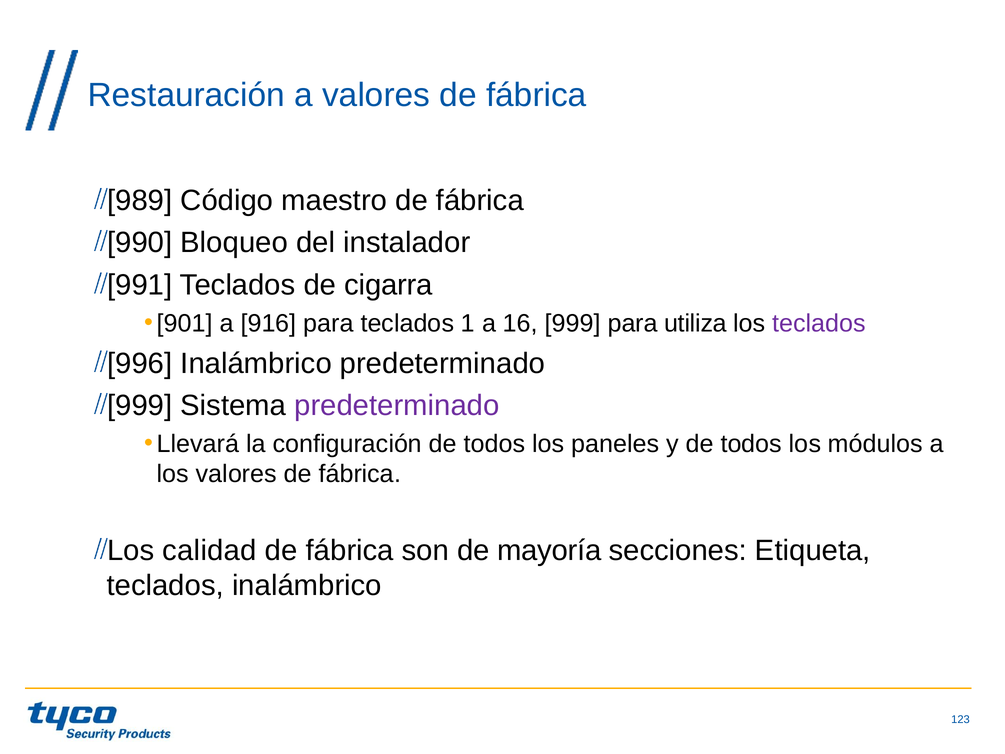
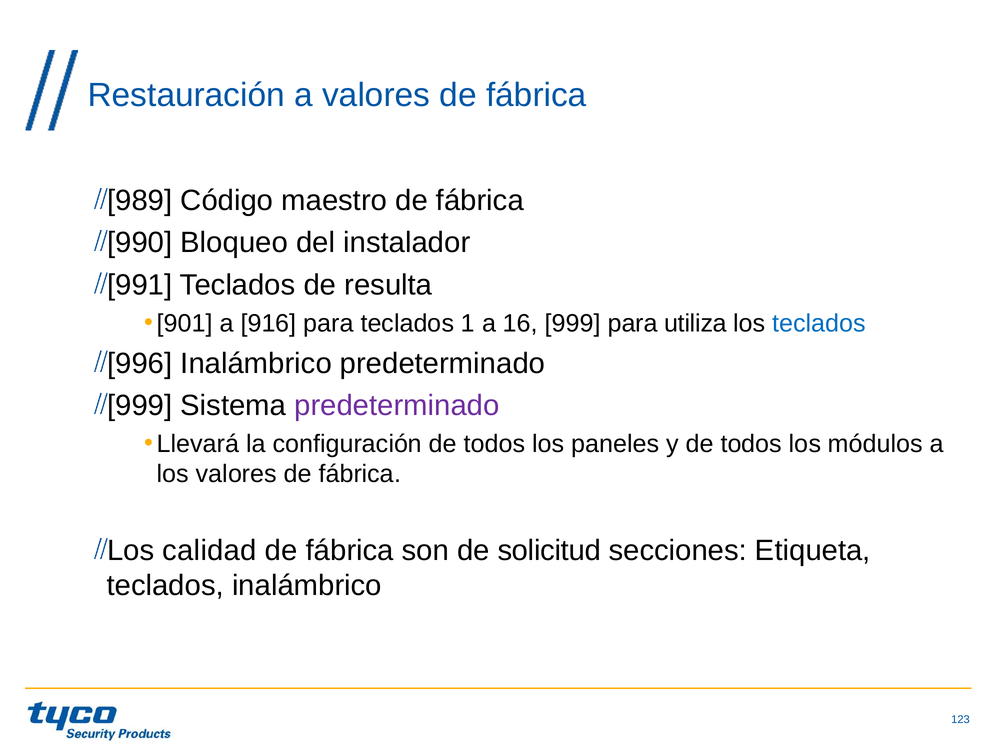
cigarra: cigarra -> resulta (388, 285)
teclados colour: purple -> blue (819, 323)
mayoría: mayoría -> solicitud (549, 550)
